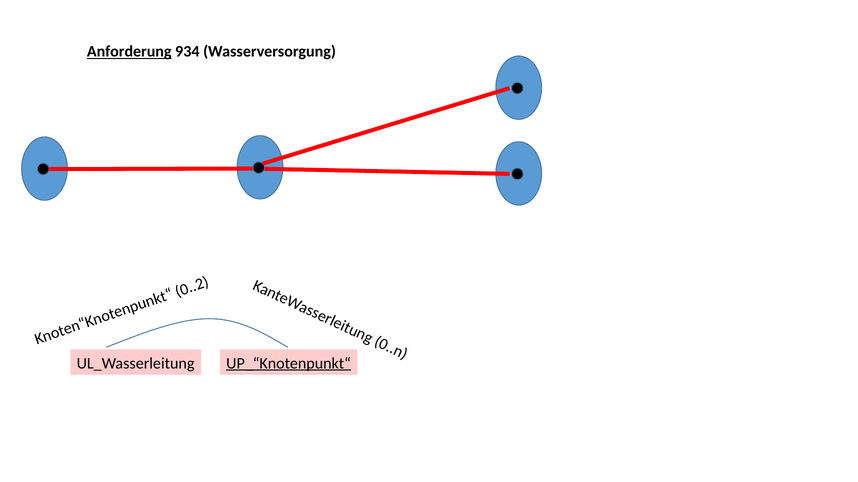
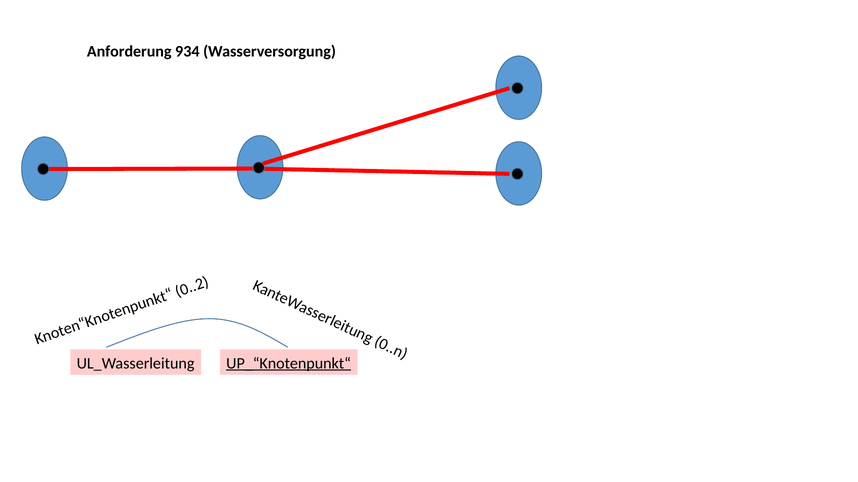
Anforderung underline: present -> none (129, 51)
